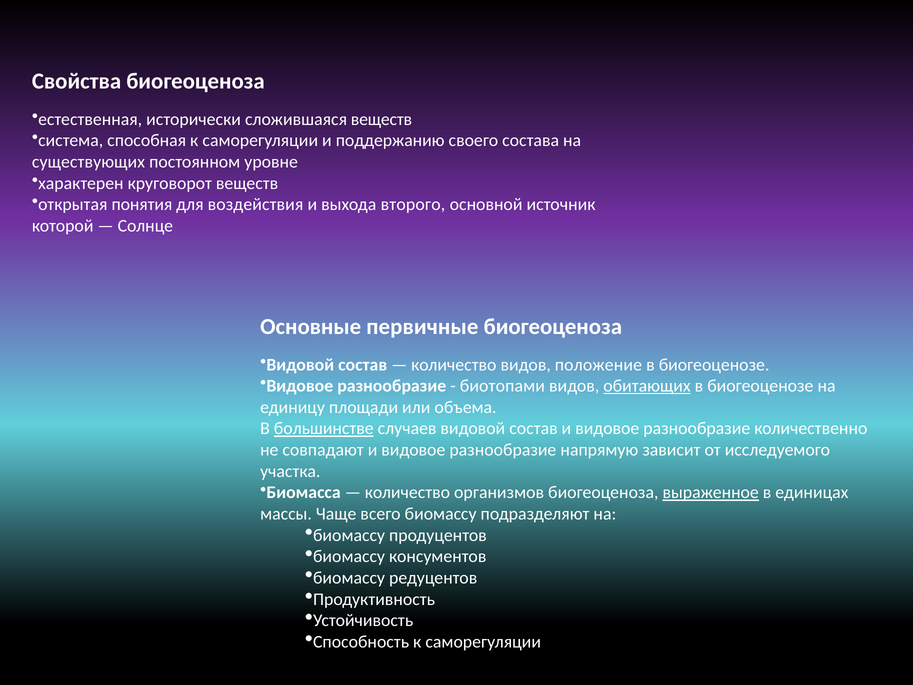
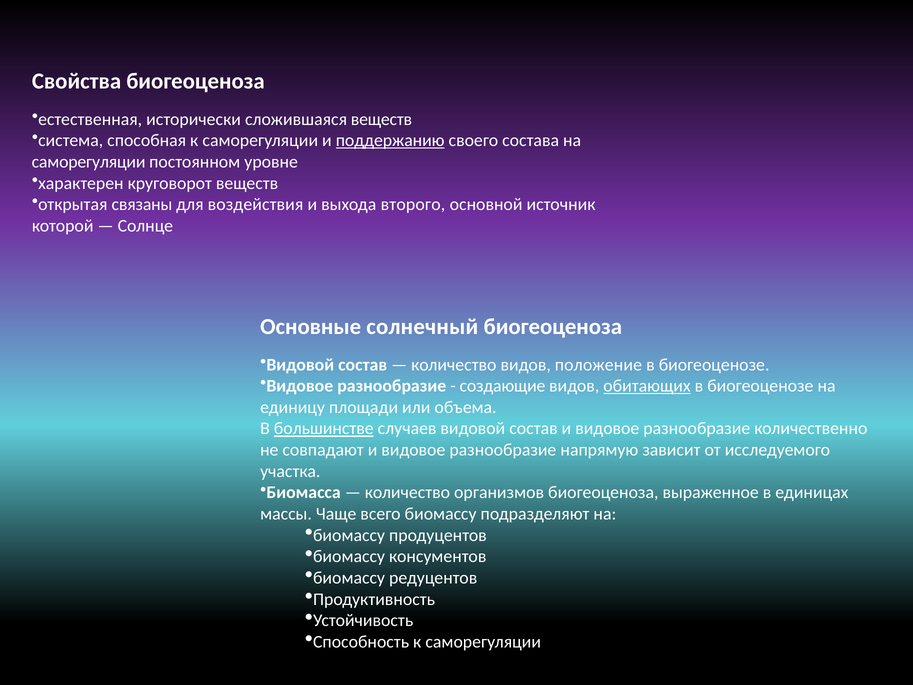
поддержанию underline: none -> present (390, 140)
существующих: существующих -> саморегуляции (89, 162)
понятия: понятия -> связаны (142, 204)
первичные: первичные -> солнечный (422, 327)
биотопами: биотопами -> создающие (503, 386)
выраженное underline: present -> none (711, 492)
